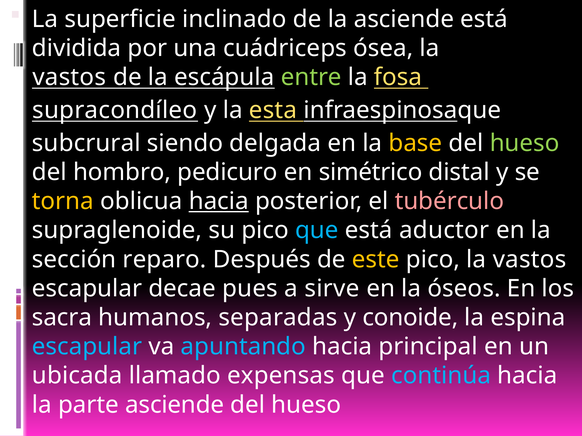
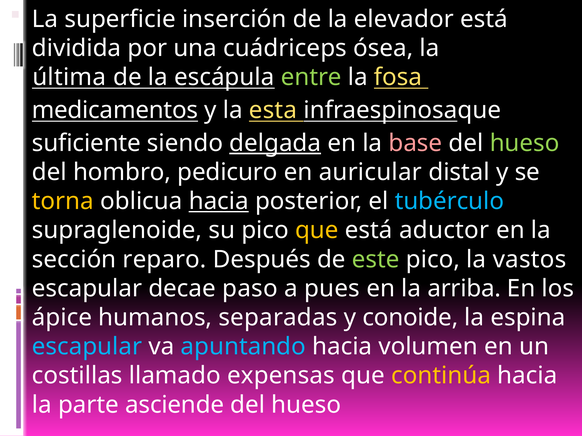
inclinado: inclinado -> inserción (234, 19)
la asciende: asciende -> elevador (404, 19)
vastos: vastos -> última (69, 77)
supracondíleo: supracondíleo -> medicamentos (115, 110)
subcrural: subcrural -> suficiente (86, 143)
delgada underline: none -> present (275, 143)
base colour: yellow -> pink (415, 143)
simétrico: simétrico -> auricular (370, 172)
tubérculo colour: pink -> light blue (449, 201)
que colour: light blue -> yellow (317, 231)
este colour: yellow -> light green (376, 260)
pues: pues -> paso (250, 289)
sirve: sirve -> pues (332, 289)
óseos: óseos -> arriba (464, 289)
sacra: sacra -> ápice (62, 318)
principal: principal -> volumen (428, 347)
ubicada: ubicada -> costillas (77, 376)
continúa colour: light blue -> yellow (441, 376)
